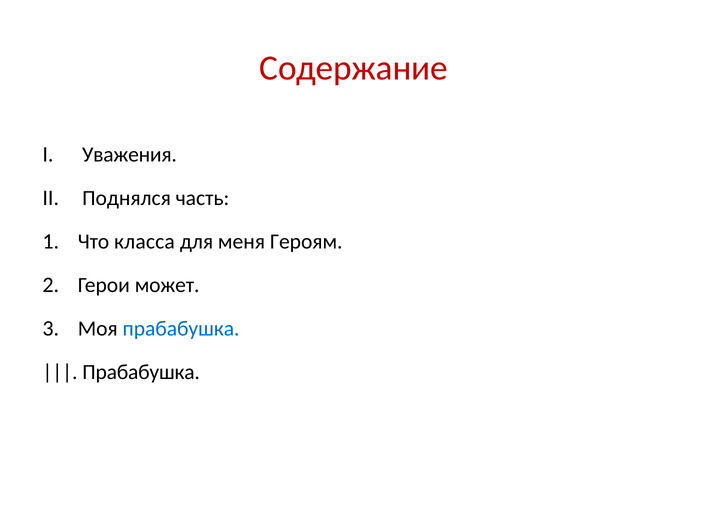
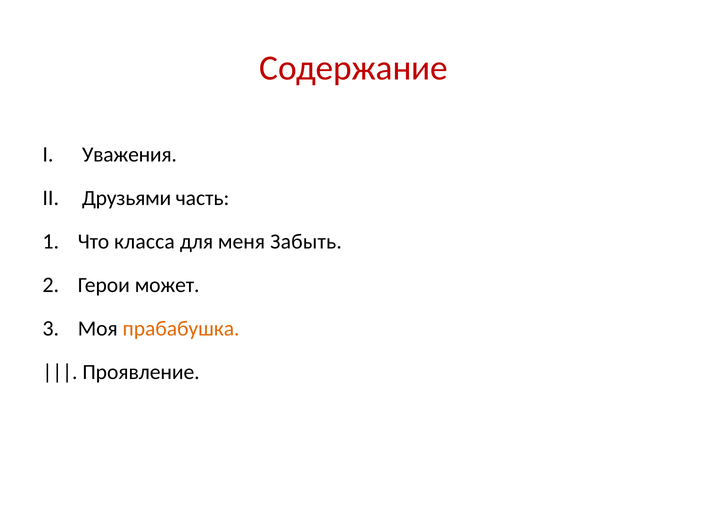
Поднялся: Поднялся -> Друзьями (127, 198)
Героям: Героям -> Забыть (306, 242)
прабабушка colour: blue -> orange (181, 329)
Прабабушка: Прабабушка -> Проявление (141, 372)
